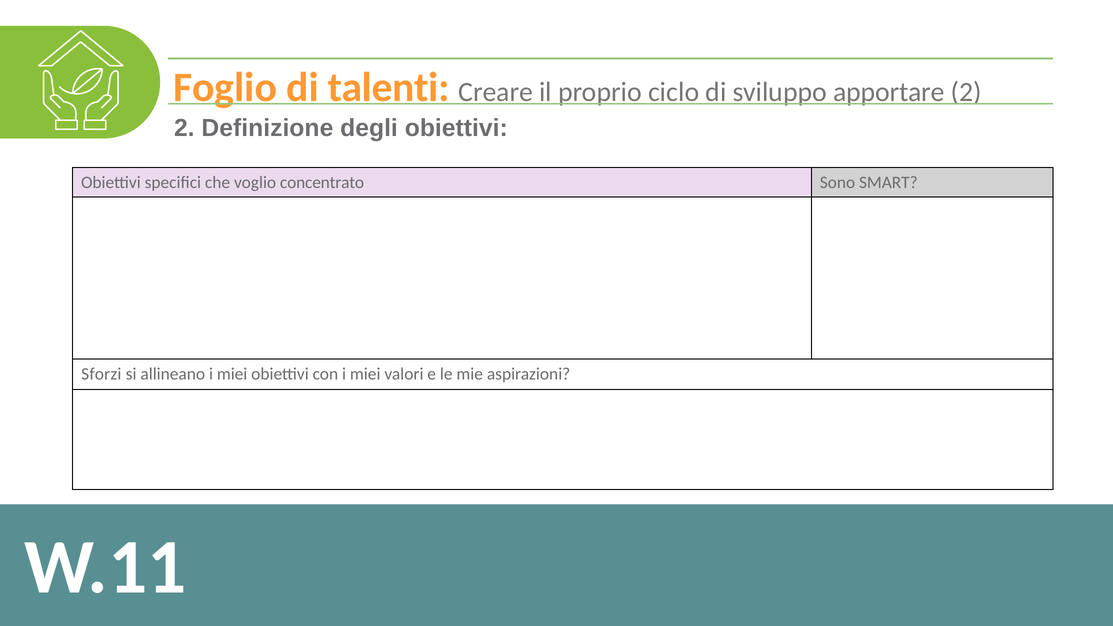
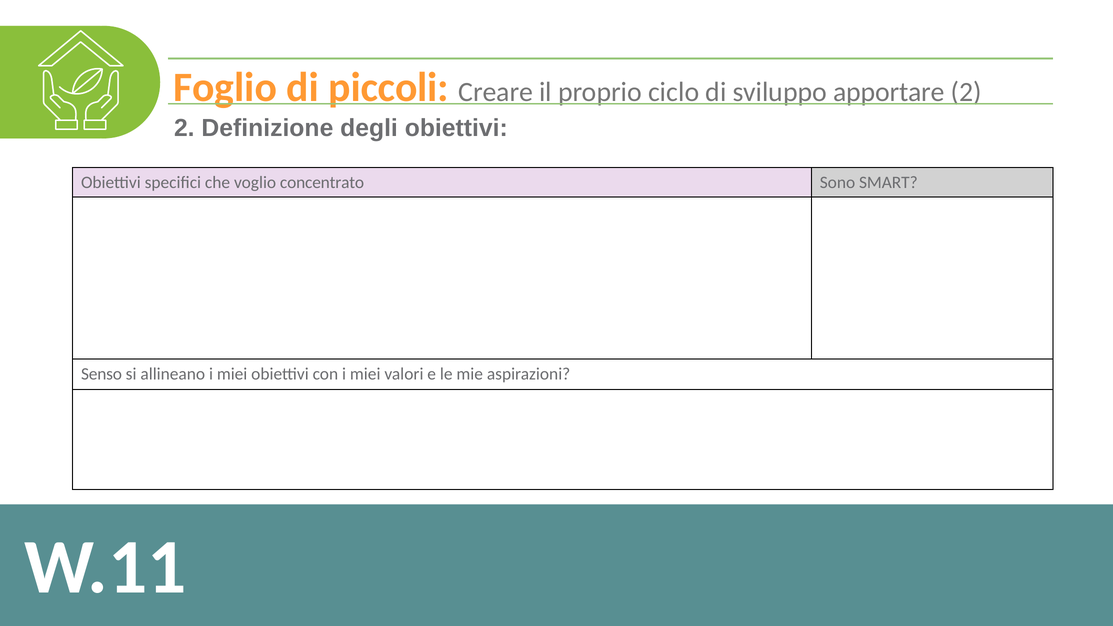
talenti: talenti -> piccoli (389, 87)
Sforzi: Sforzi -> Senso (102, 374)
